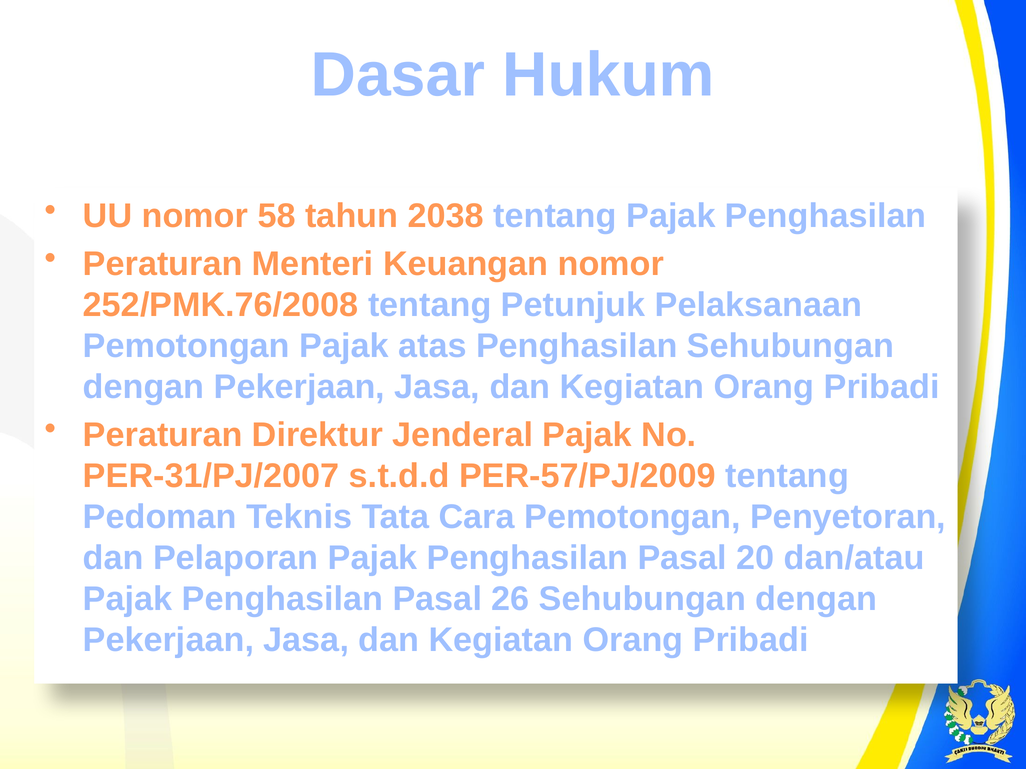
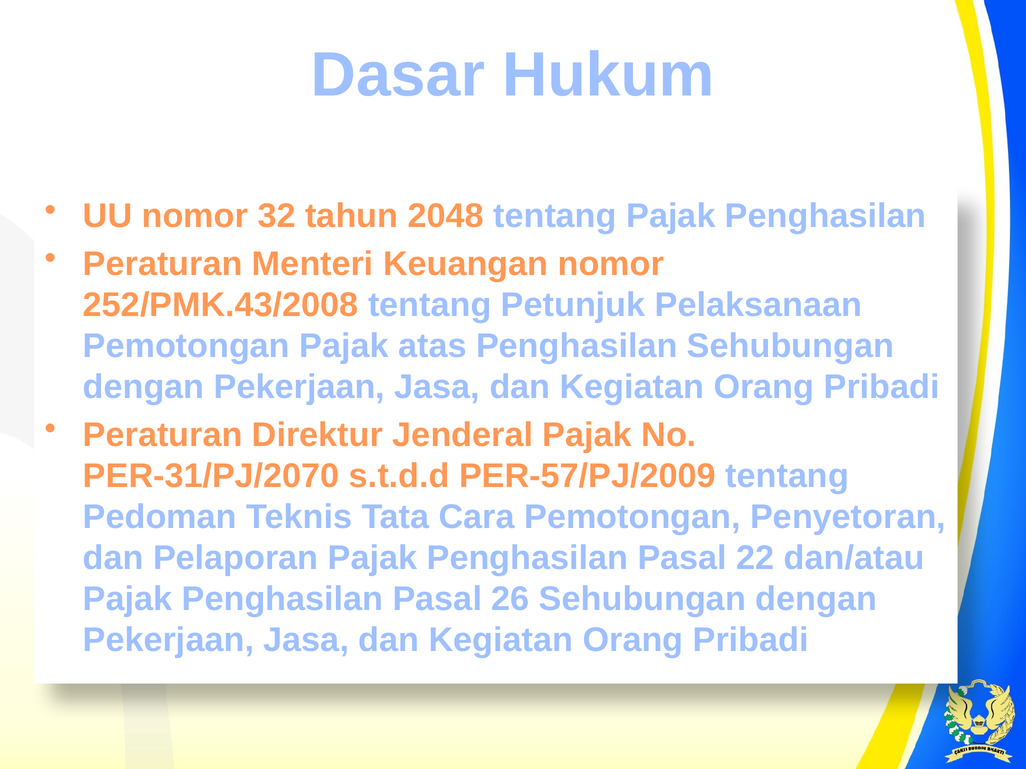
58: 58 -> 32 (277, 216)
2038: 2038 -> 2048 (446, 216)
252/PMK.76/2008: 252/PMK.76/2008 -> 252/PMK.43/2008 (221, 305)
PER-31/PJ/2007: PER-31/PJ/2007 -> PER-31/PJ/2070 (211, 476)
20: 20 -> 22 (755, 558)
